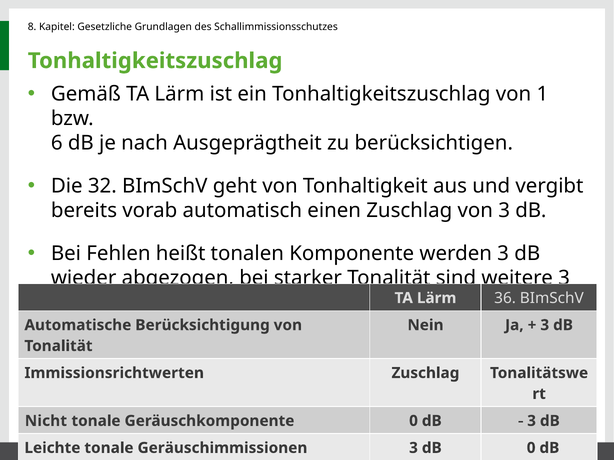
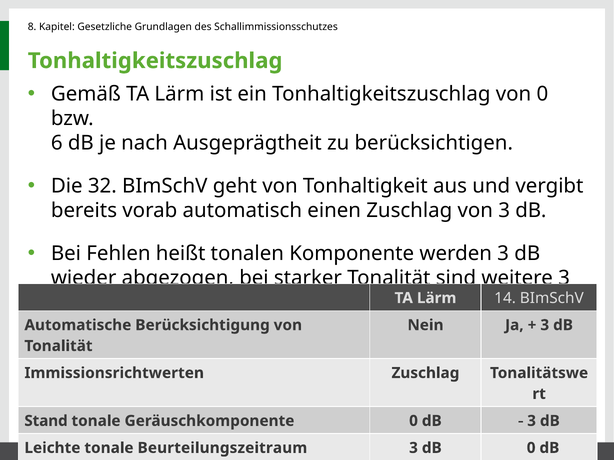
von 1: 1 -> 0 (542, 94)
36: 36 -> 14 (505, 298)
Nicht: Nicht -> Stand (46, 421)
Geräuschimmissionen: Geräuschimmissionen -> Beurteilungszeitraum (222, 448)
